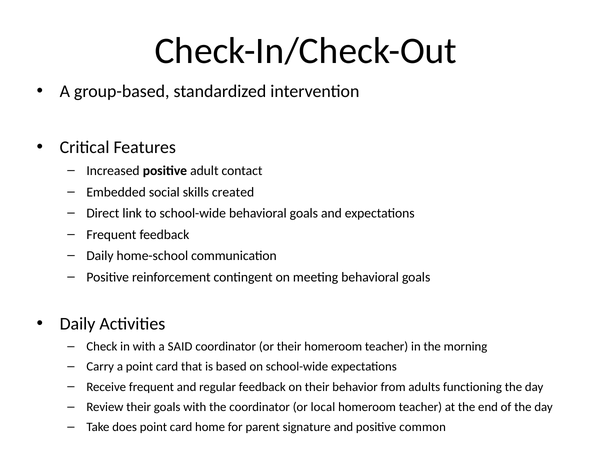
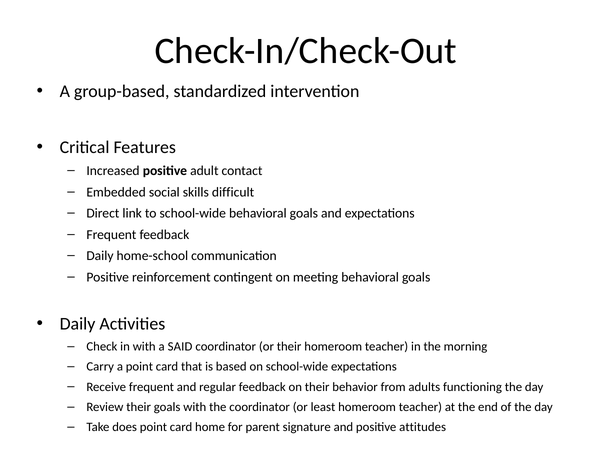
created: created -> difficult (233, 192)
local: local -> least (323, 407)
common: common -> attitudes (423, 427)
